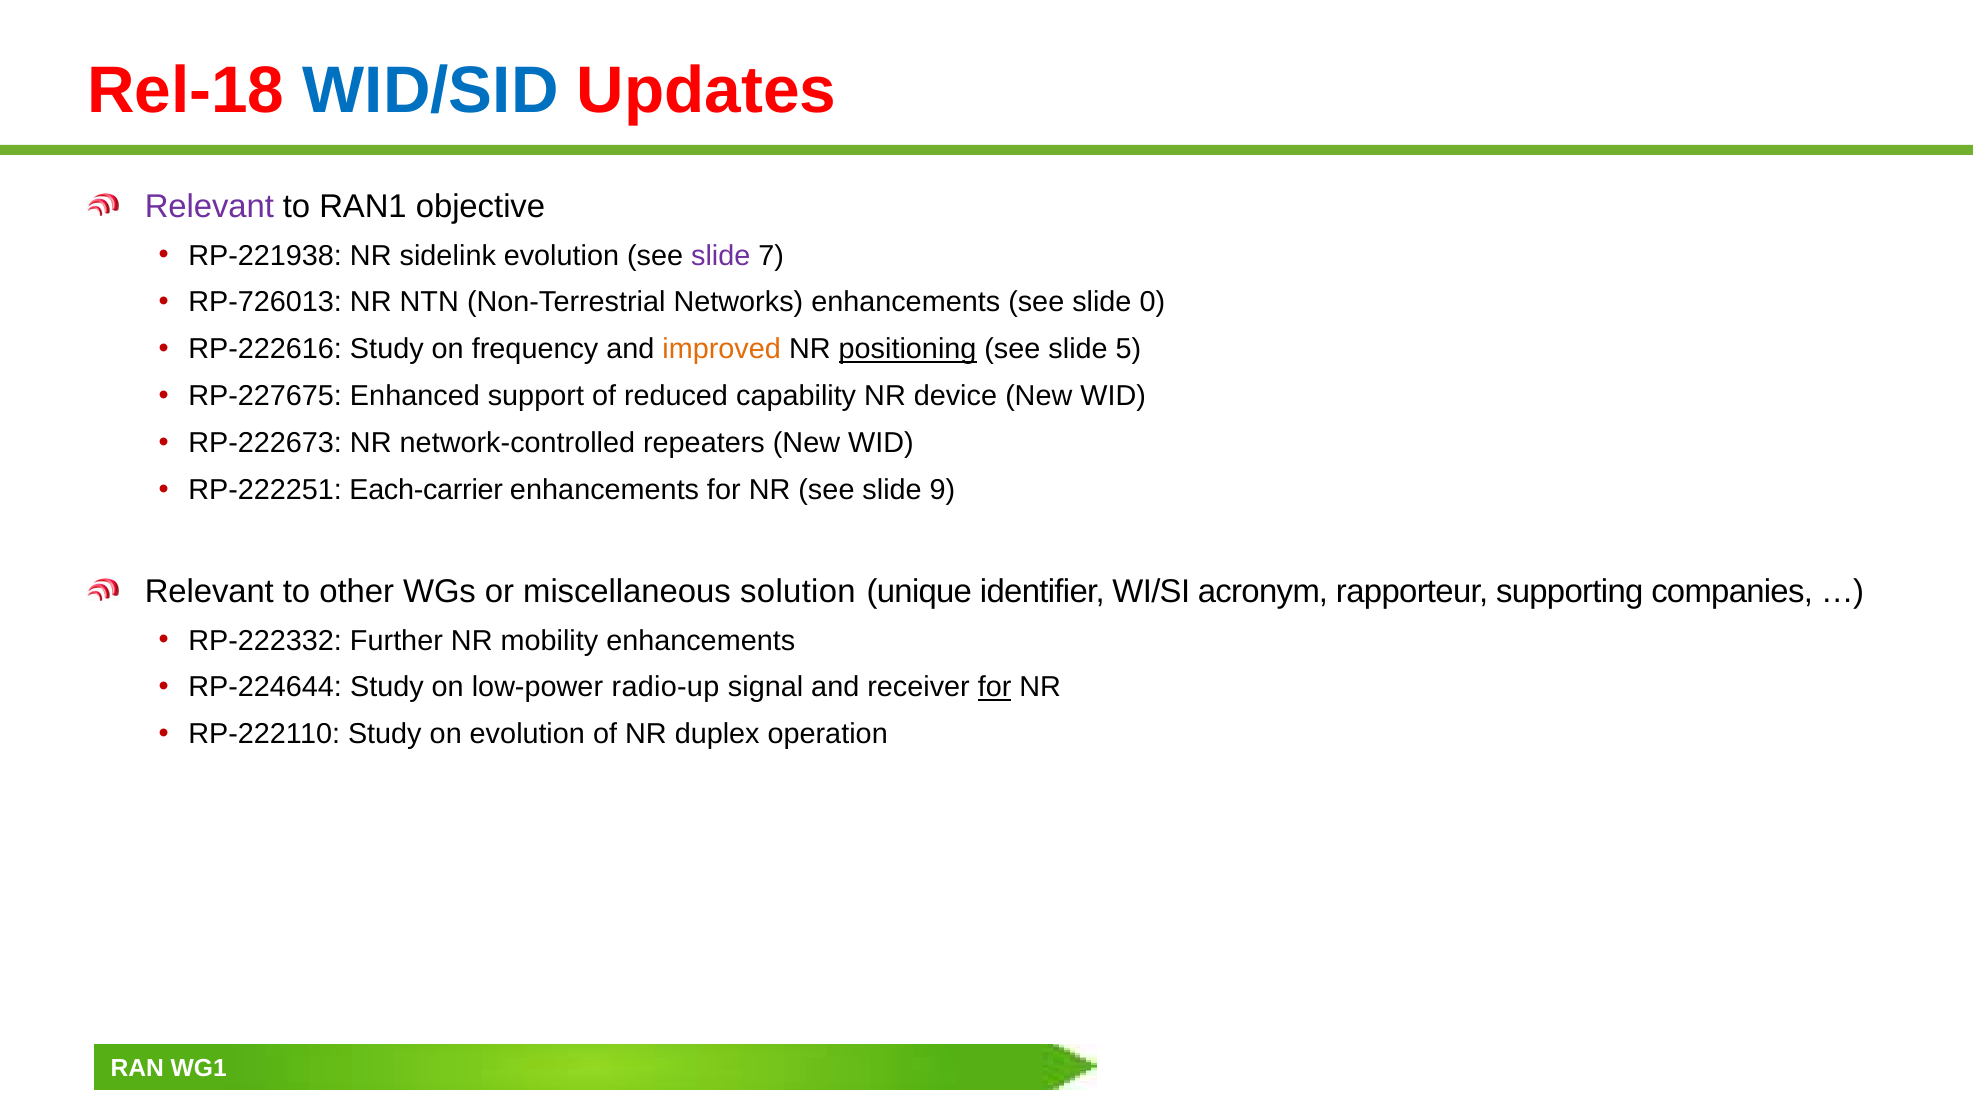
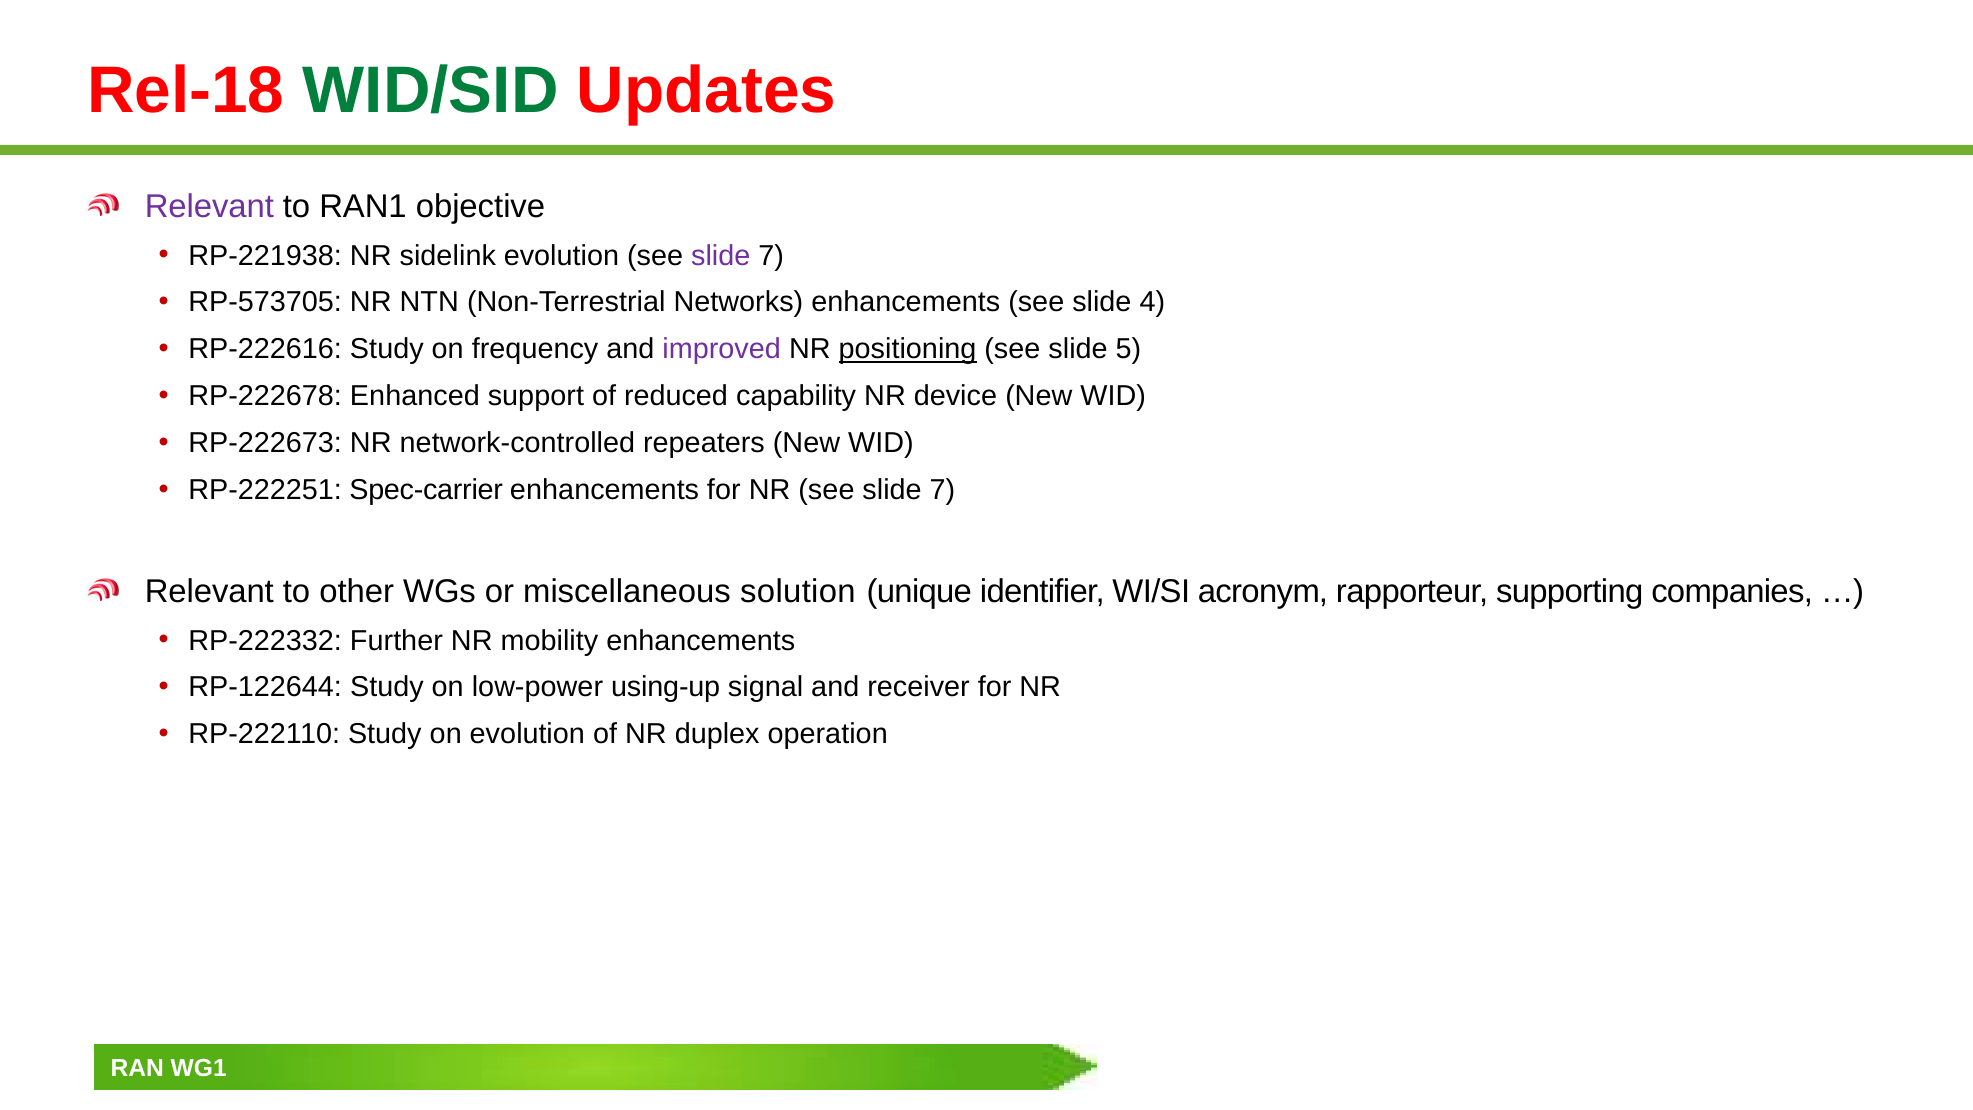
WID/SID colour: blue -> green (431, 90)
RP-726013: RP-726013 -> RP-573705 (265, 302)
0: 0 -> 4 (1152, 302)
improved colour: orange -> purple (722, 349)
RP-227675: RP-227675 -> RP-222678 (265, 396)
Each-carrier: Each-carrier -> Spec-carrier (426, 490)
NR see slide 9: 9 -> 7 (942, 490)
RP-224644: RP-224644 -> RP-122644 (265, 687)
radio-up: radio-up -> using-up (666, 687)
for underline: present -> none (995, 687)
